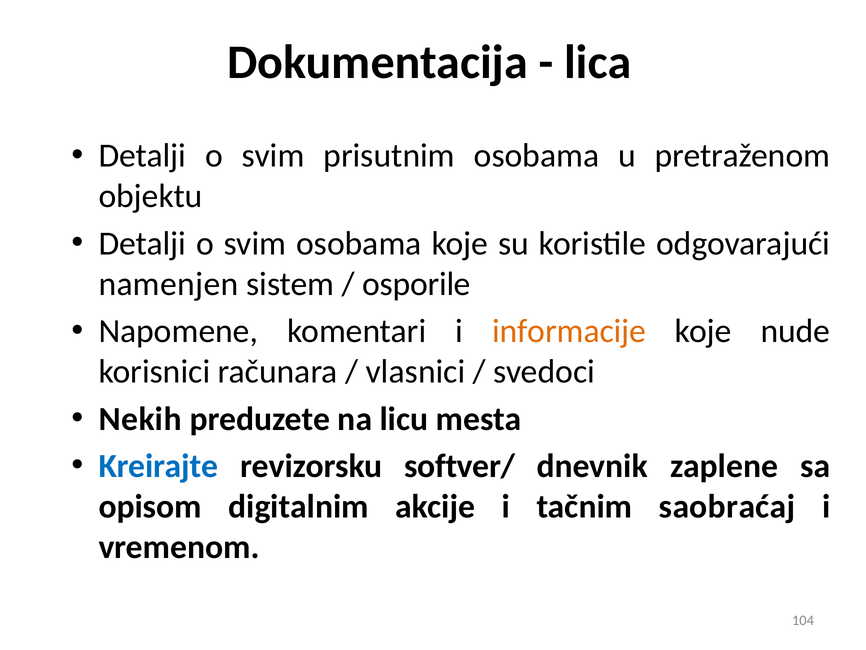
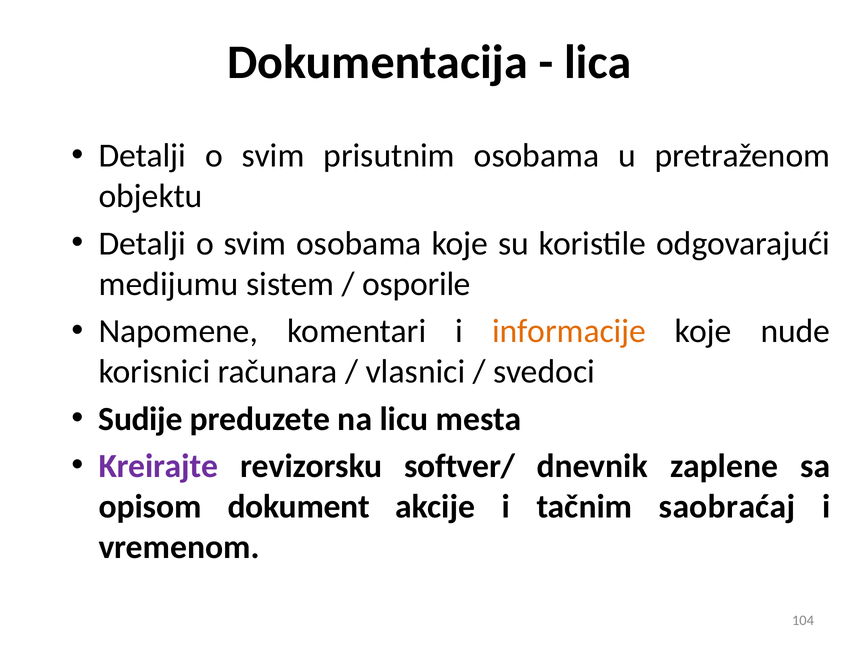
namenjen: namenjen -> medijumu (169, 284)
Nekih: Nekih -> Sudije (141, 419)
Kreirajte colour: blue -> purple (158, 466)
digitalnim: digitalnim -> dokument (299, 506)
